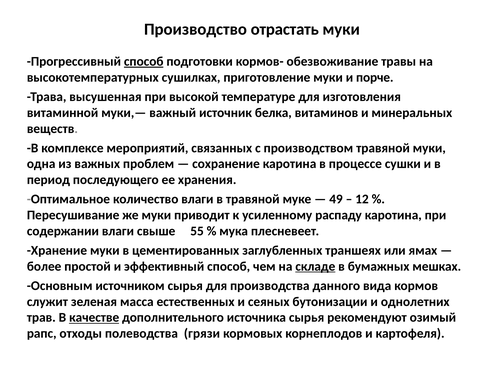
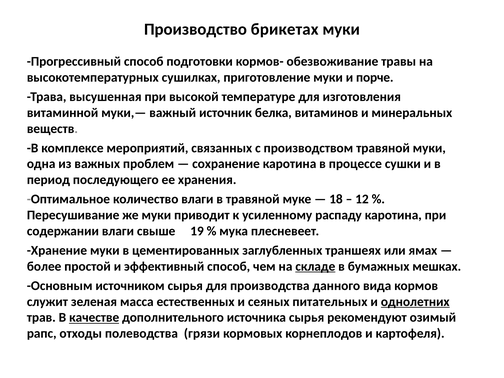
отрастать: отрастать -> брикетах (285, 29)
способ underline: present -> none (144, 62)
49: 49 -> 18 (336, 199)
55: 55 -> 19 (197, 231)
бутонизации: бутонизации -> питательных (330, 302)
однолетних underline: none -> present (415, 302)
